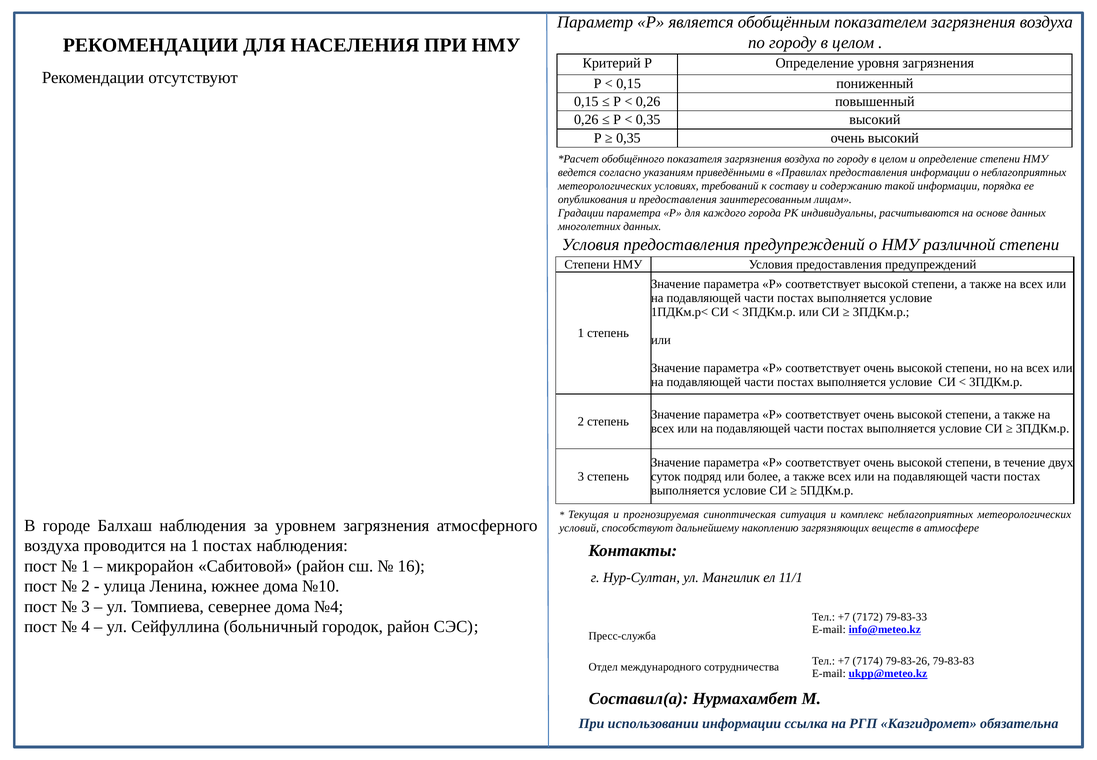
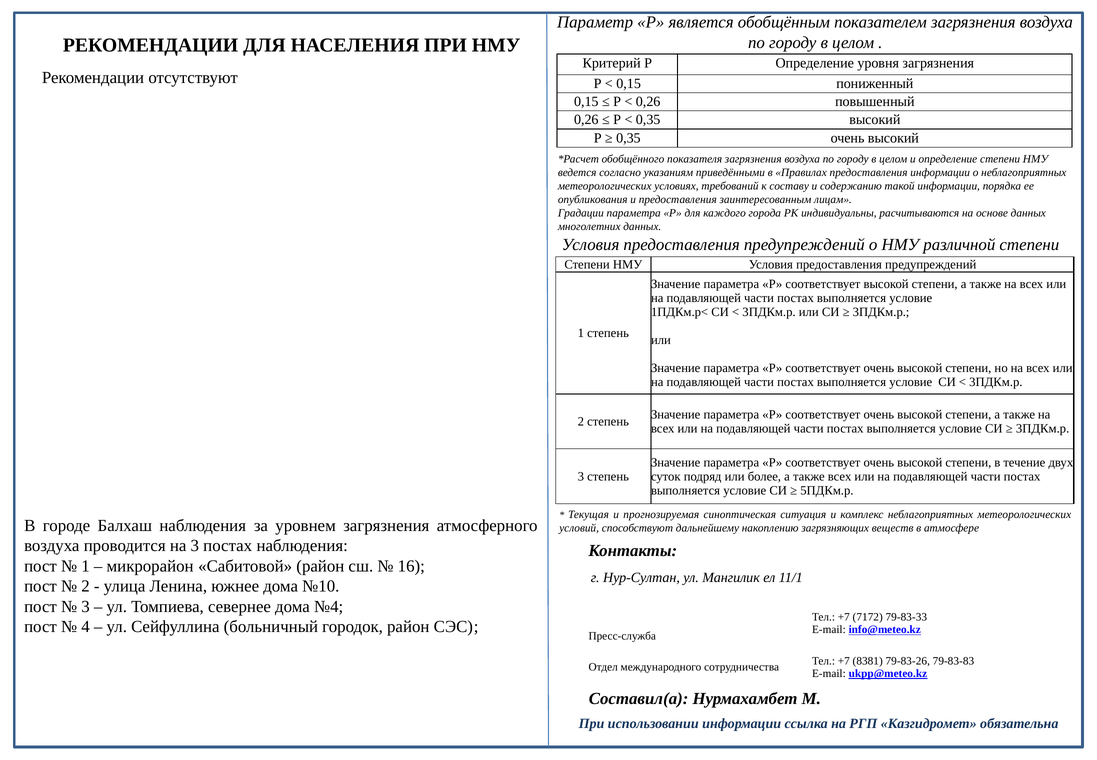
на 1: 1 -> 3 (195, 545)
7174: 7174 -> 8381 (868, 661)
